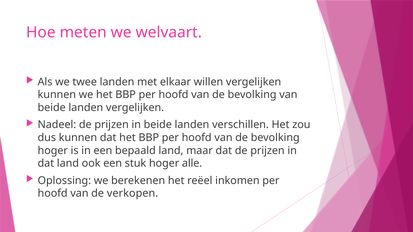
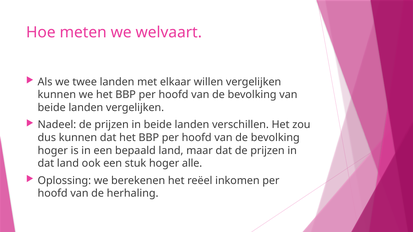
verkopen: verkopen -> herhaling (133, 194)
